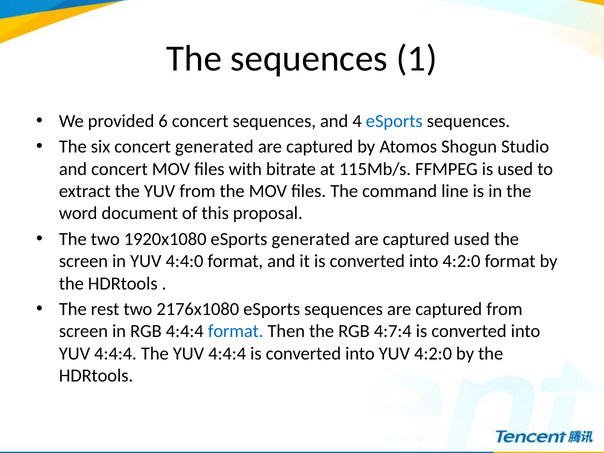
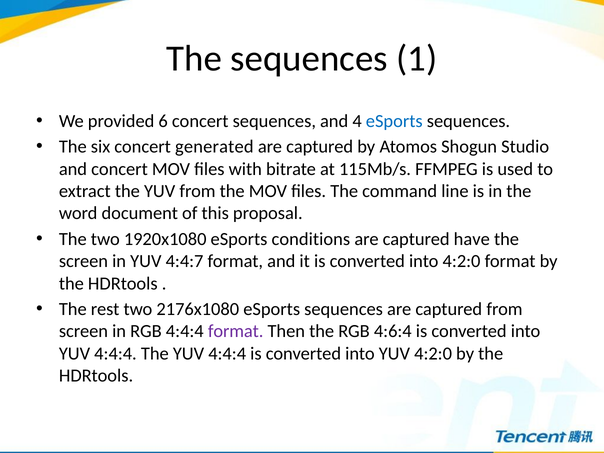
eSports generated: generated -> conditions (311, 239)
captured used: used -> have (472, 239)
4:4:0: 4:4:0 -> 4:4:7 (185, 261)
format colour: blue -> purple (236, 331)
4:7:4: 4:7:4 -> 4:6:4 (393, 331)
